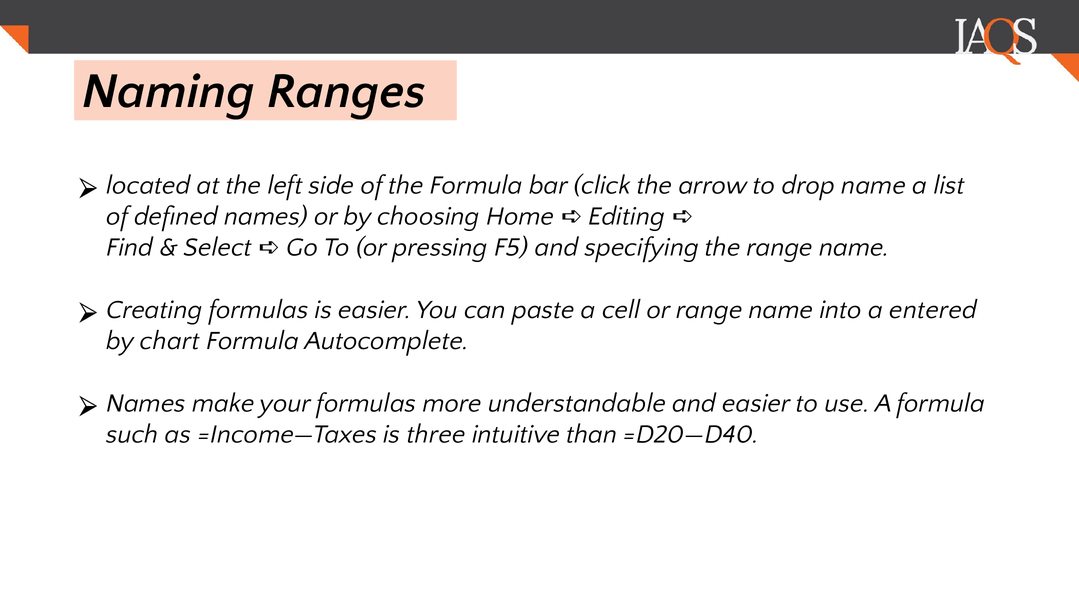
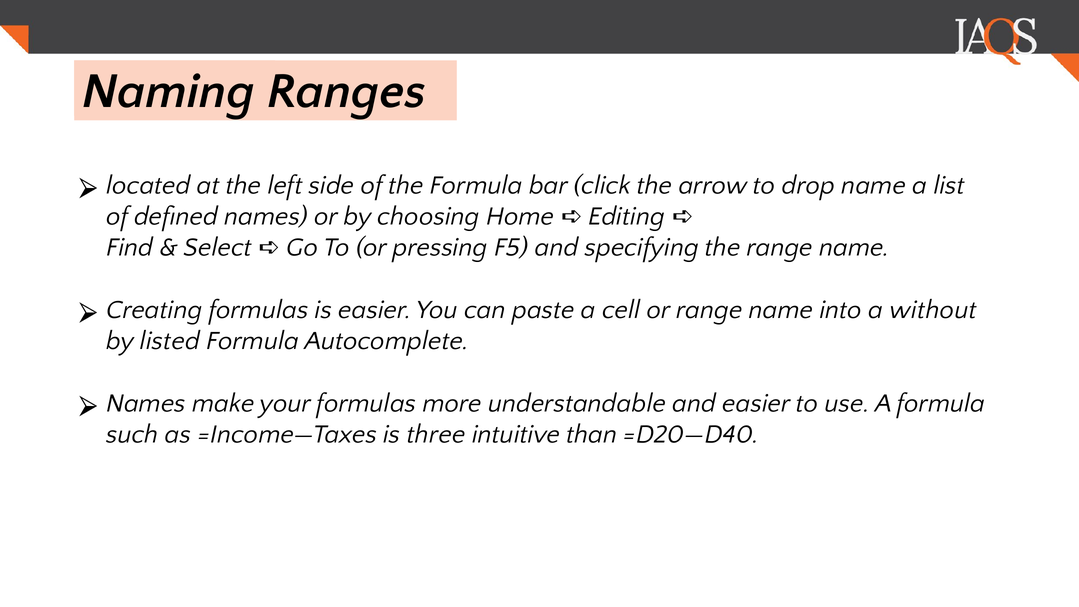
entered: entered -> without (933, 310)
chart: chart -> listed (170, 341)
